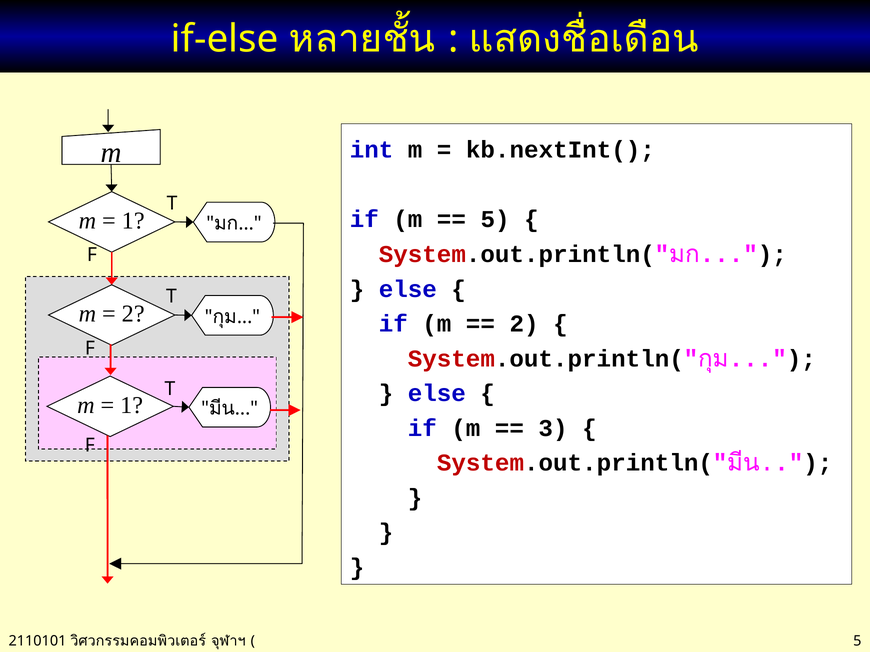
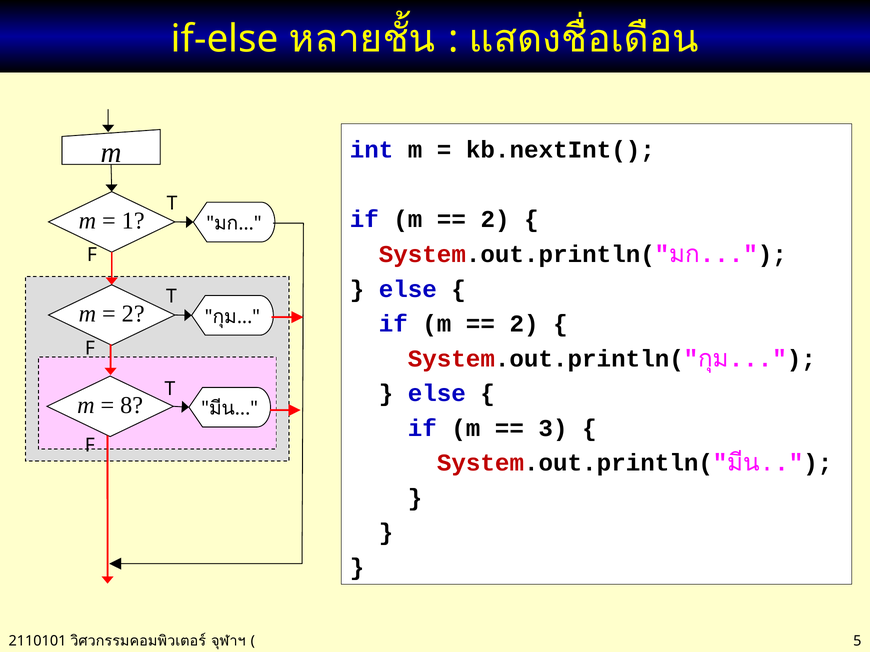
5: 5 -> 2 (495, 220)
1: 1 -> 8 (132, 406)
